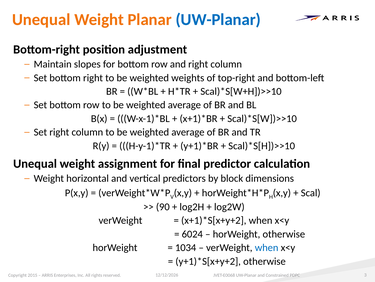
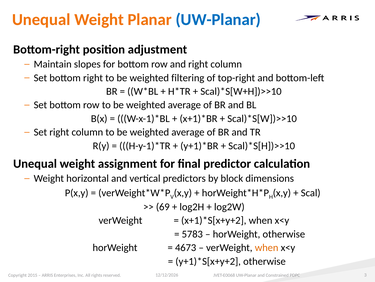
weights: weights -> filtering (188, 78)
90: 90 -> 69 (163, 206)
6024: 6024 -> 5783 (192, 234)
1034: 1034 -> 4673 (186, 247)
when colour: blue -> orange (267, 247)
